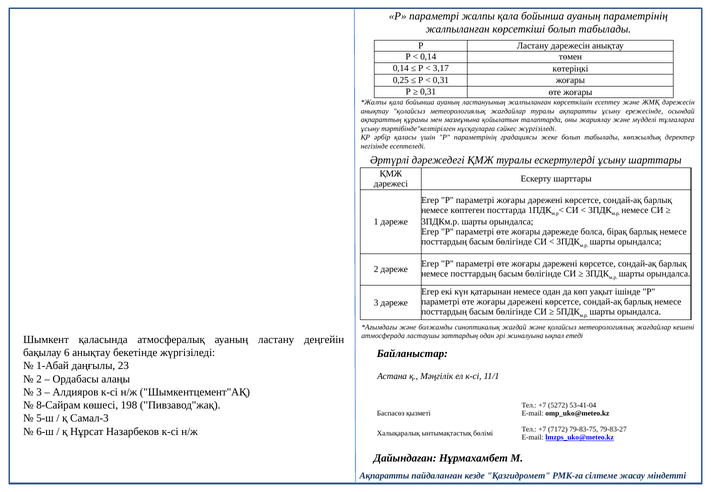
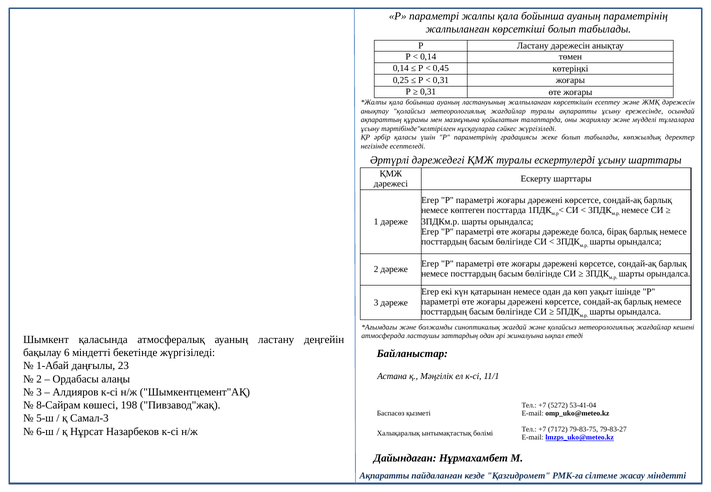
3,17: 3,17 -> 0,45 (441, 69)
6 анықтау: анықтау -> міндетті (91, 353)
